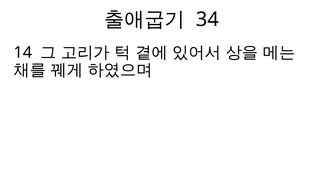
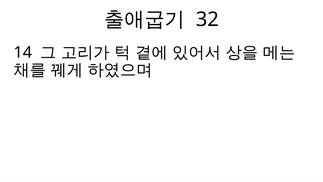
34: 34 -> 32 (207, 19)
